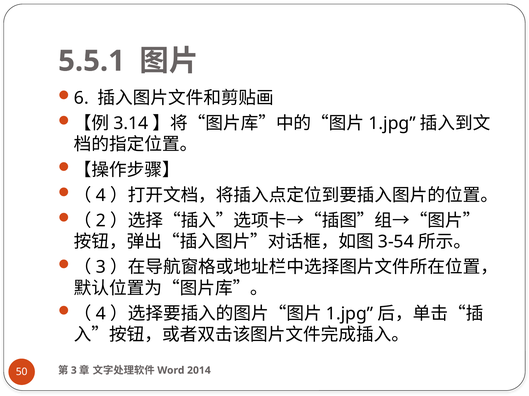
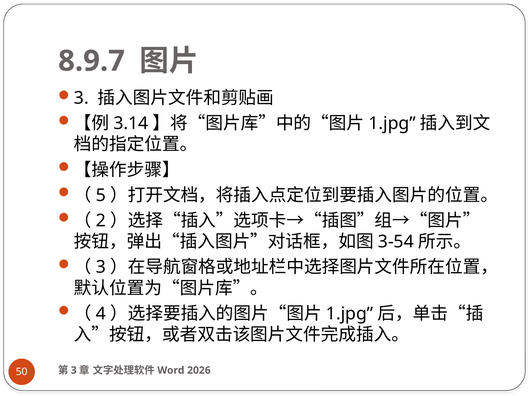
5.5.1: 5.5.1 -> 8.9.7 (92, 61)
6: 6 -> 3 (81, 98)
4: 4 -> 5 (101, 196)
2014: 2014 -> 2026 (199, 371)
